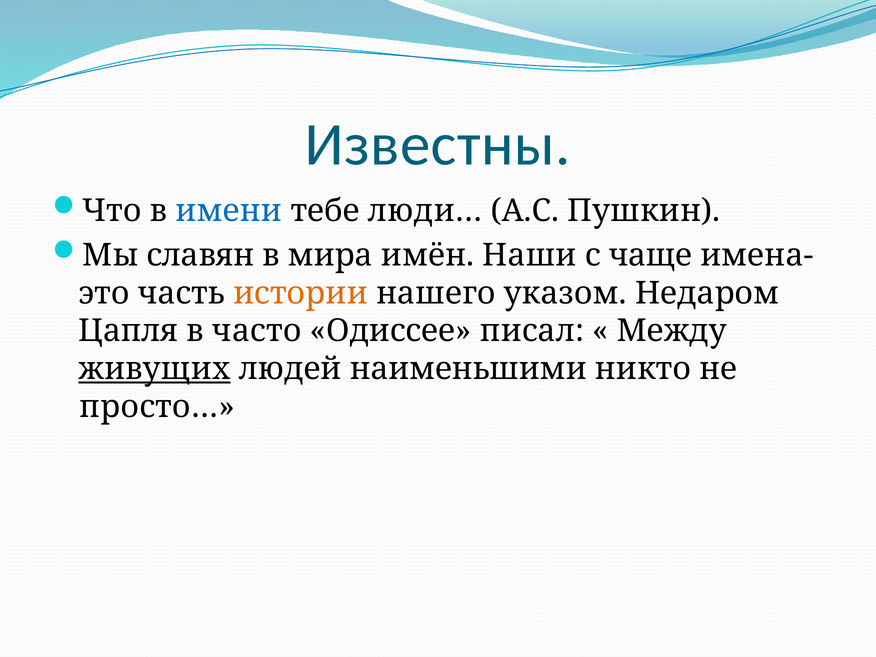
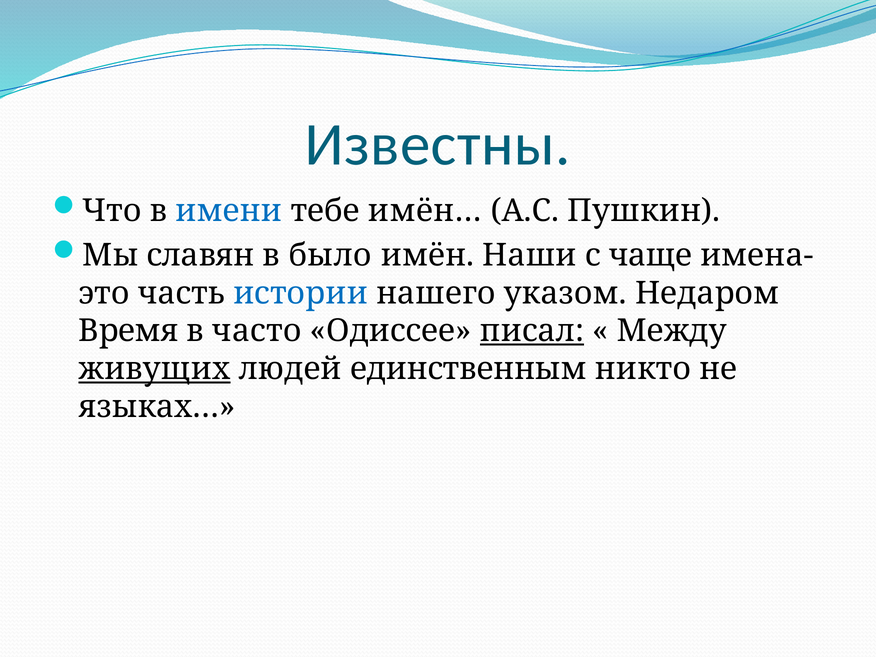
люди…: люди… -> имён… (425, 211)
мира: мира -> было (330, 255)
истории colour: orange -> blue (301, 293)
Цапля: Цапля -> Время (128, 331)
писал underline: none -> present (532, 331)
наименьшими: наименьшими -> единственным (468, 369)
просто…: просто… -> языках… (157, 407)
